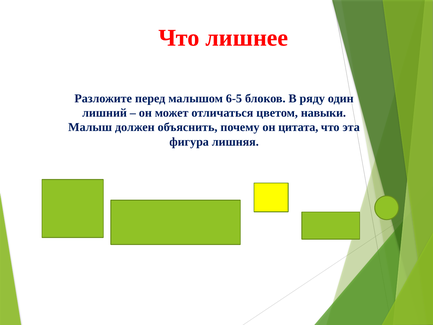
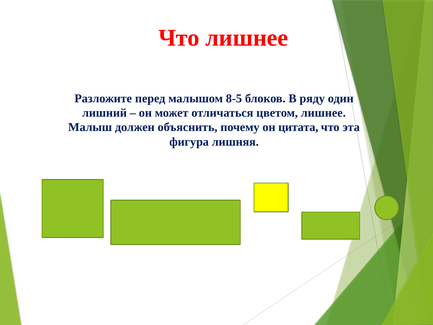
6-5: 6-5 -> 8-5 (234, 98)
цветом навыки: навыки -> лишнее (323, 113)
